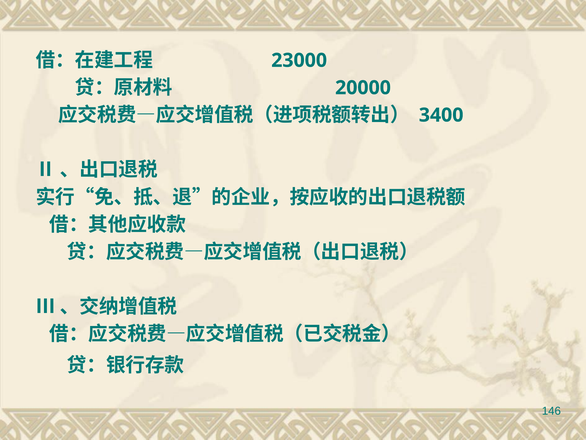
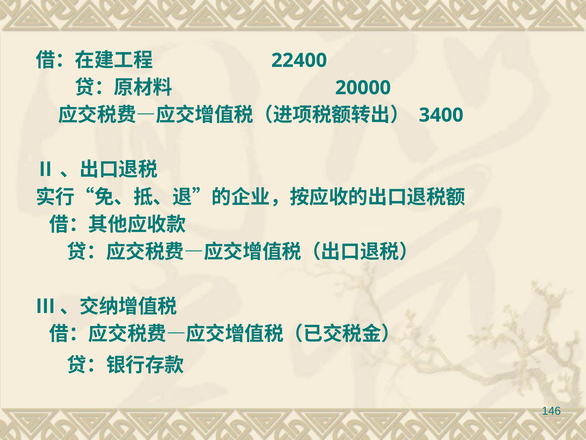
23000: 23000 -> 22400 (299, 60)
